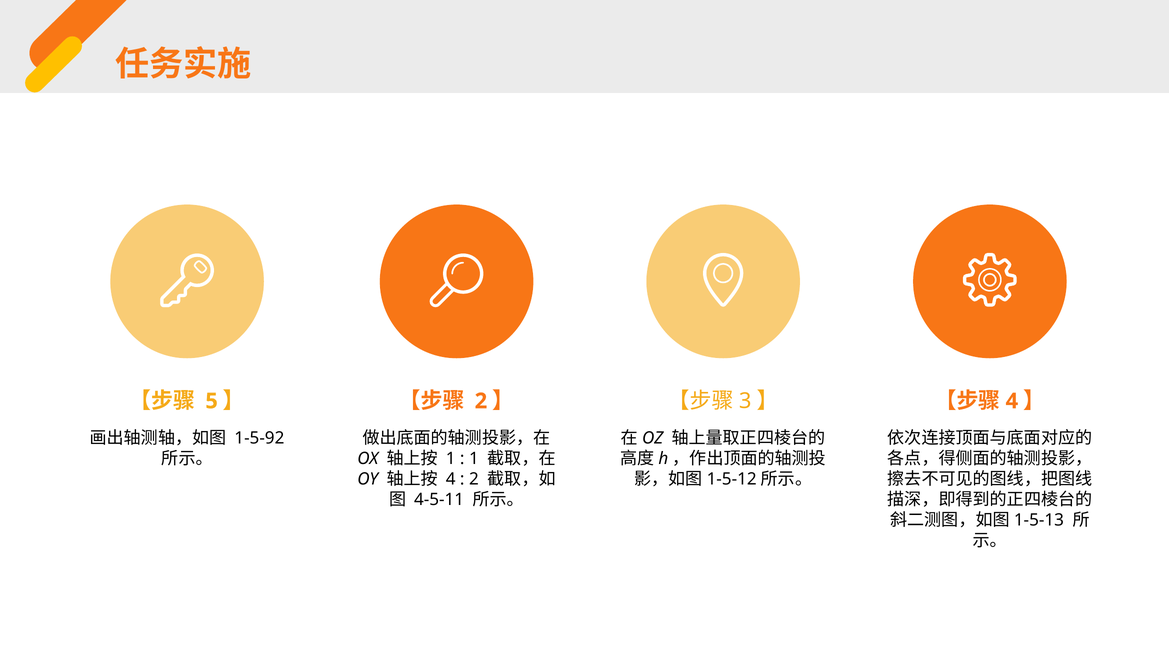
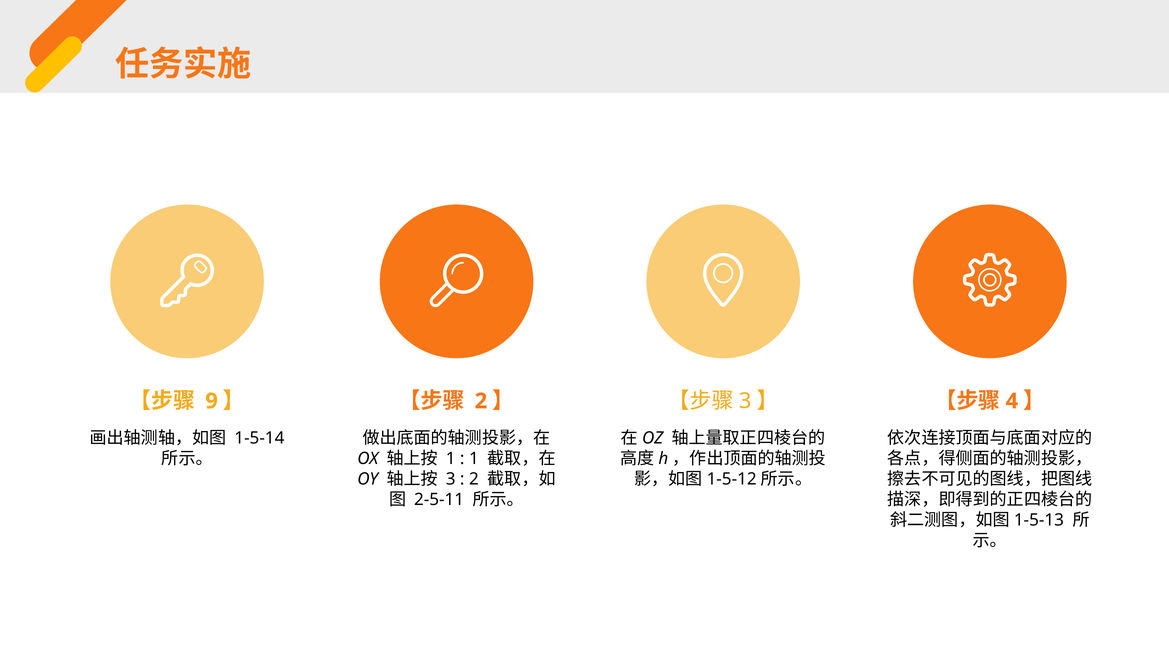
5: 5 -> 9 (212, 401)
1-5-92: 1-5-92 -> 1-5-14 (259, 438)
4: 4 -> 3 (451, 479)
4-5-11: 4-5-11 -> 2-5-11 (439, 499)
